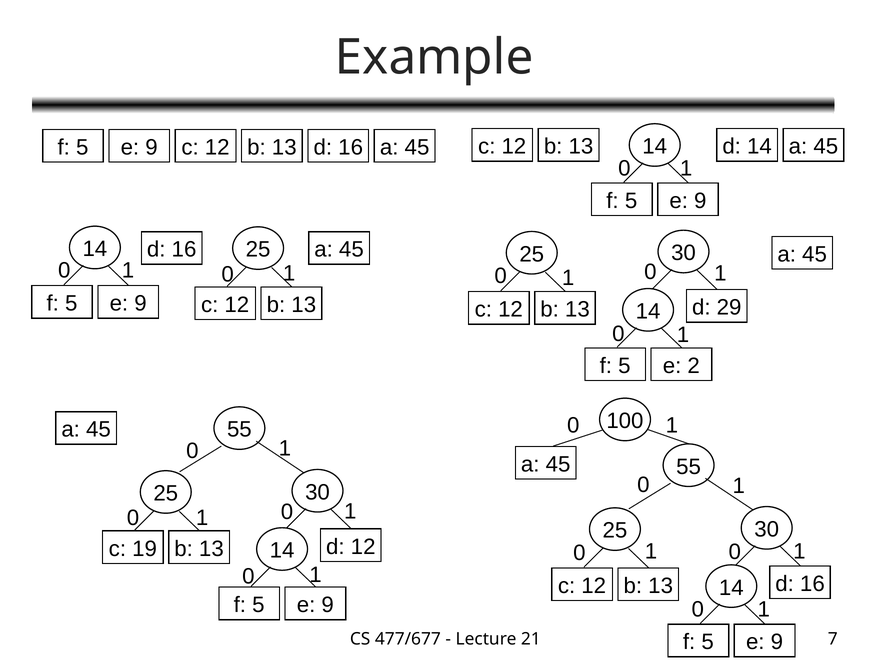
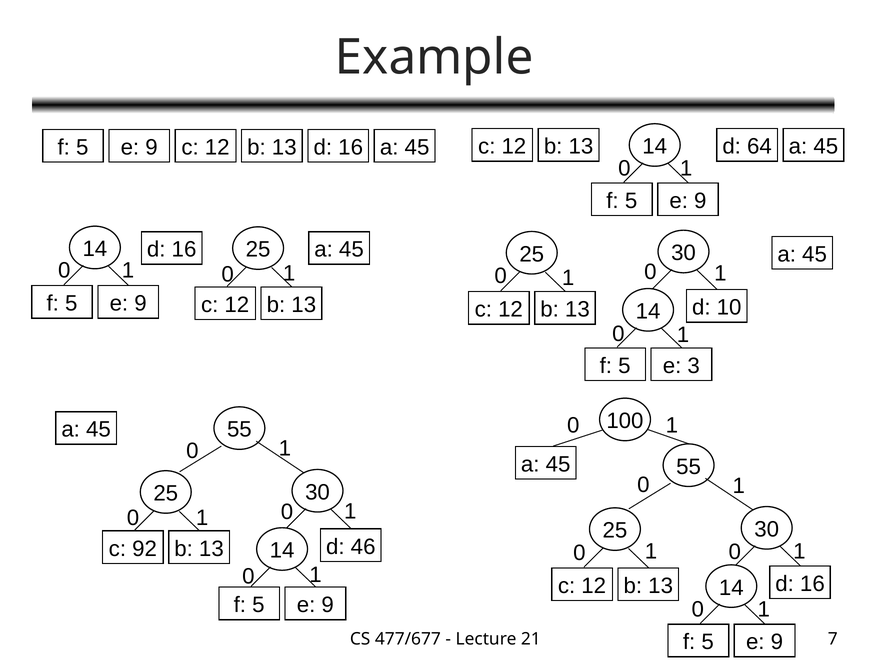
d 14: 14 -> 64 (759, 147)
29: 29 -> 10 (729, 308)
2: 2 -> 3 (694, 366)
d 12: 12 -> 46 (363, 547)
19: 19 -> 92 (145, 549)
